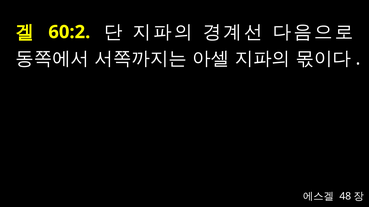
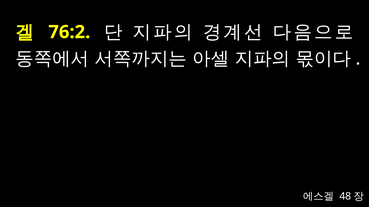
60:2: 60:2 -> 76:2 (69, 32)
